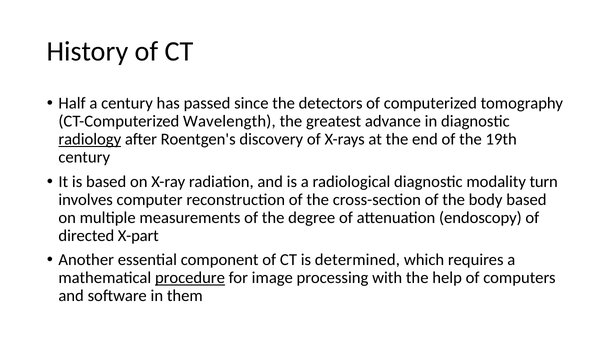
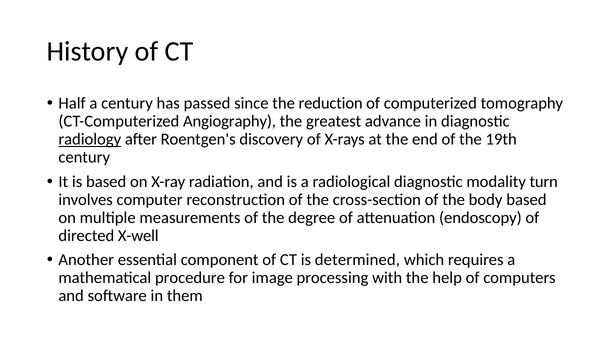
detectors: detectors -> reduction (331, 103)
Wavelength: Wavelength -> Angiography (230, 121)
X-part: X-part -> X-well (138, 236)
procedure underline: present -> none (190, 278)
